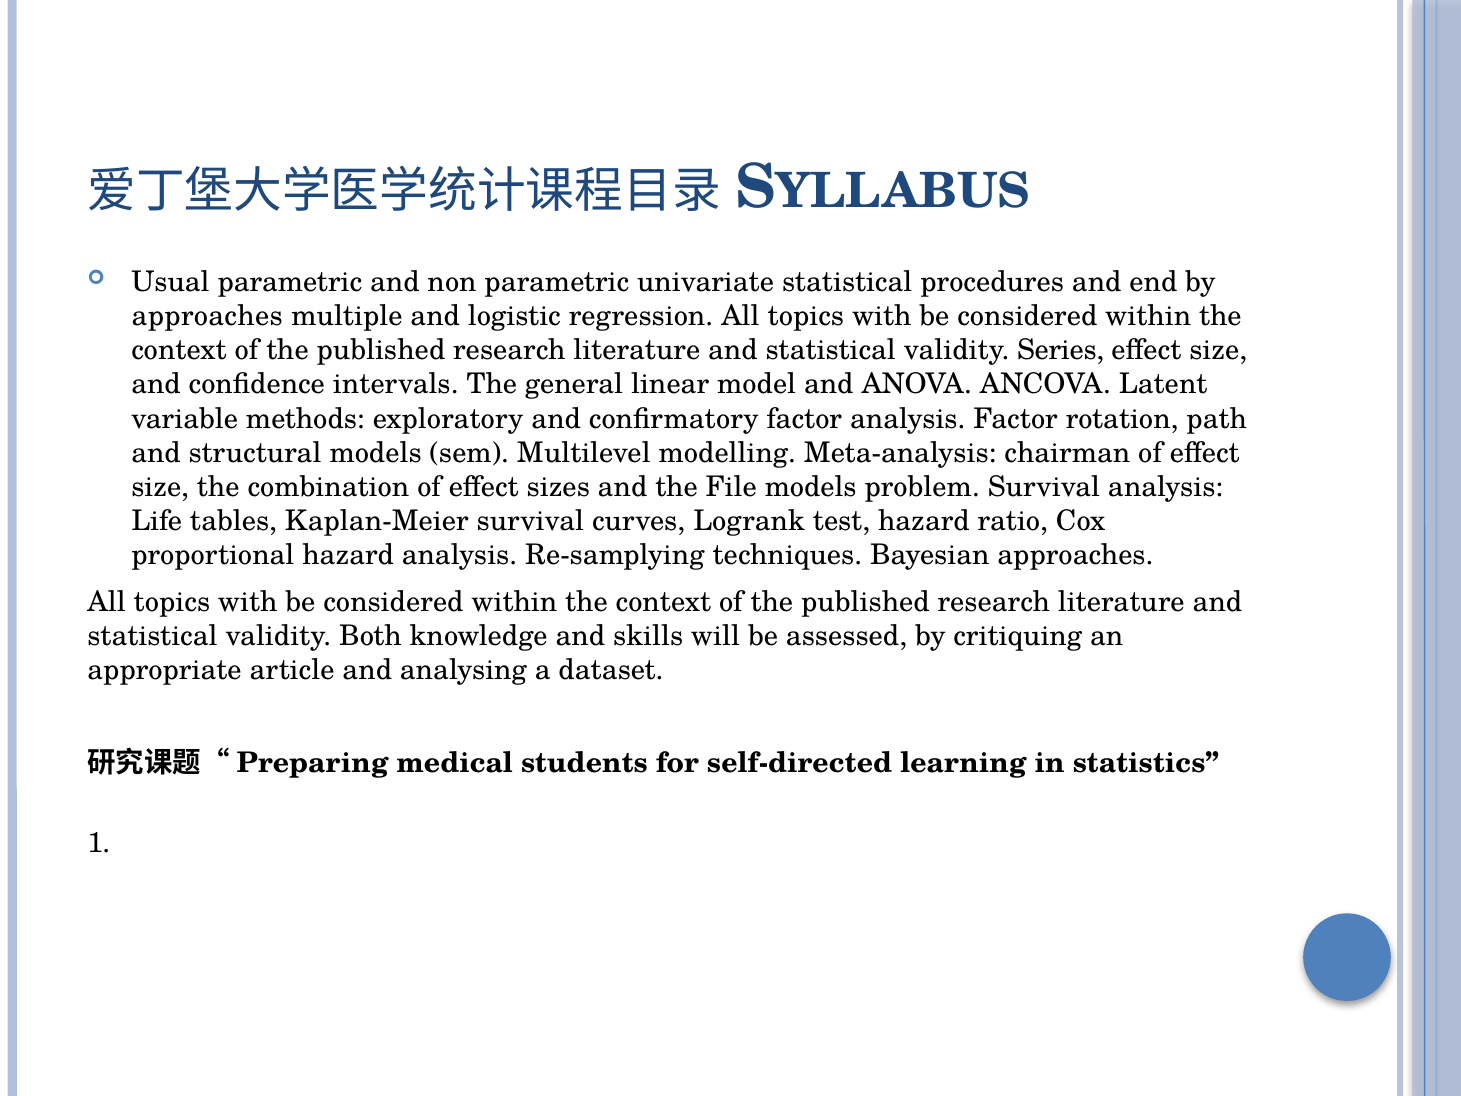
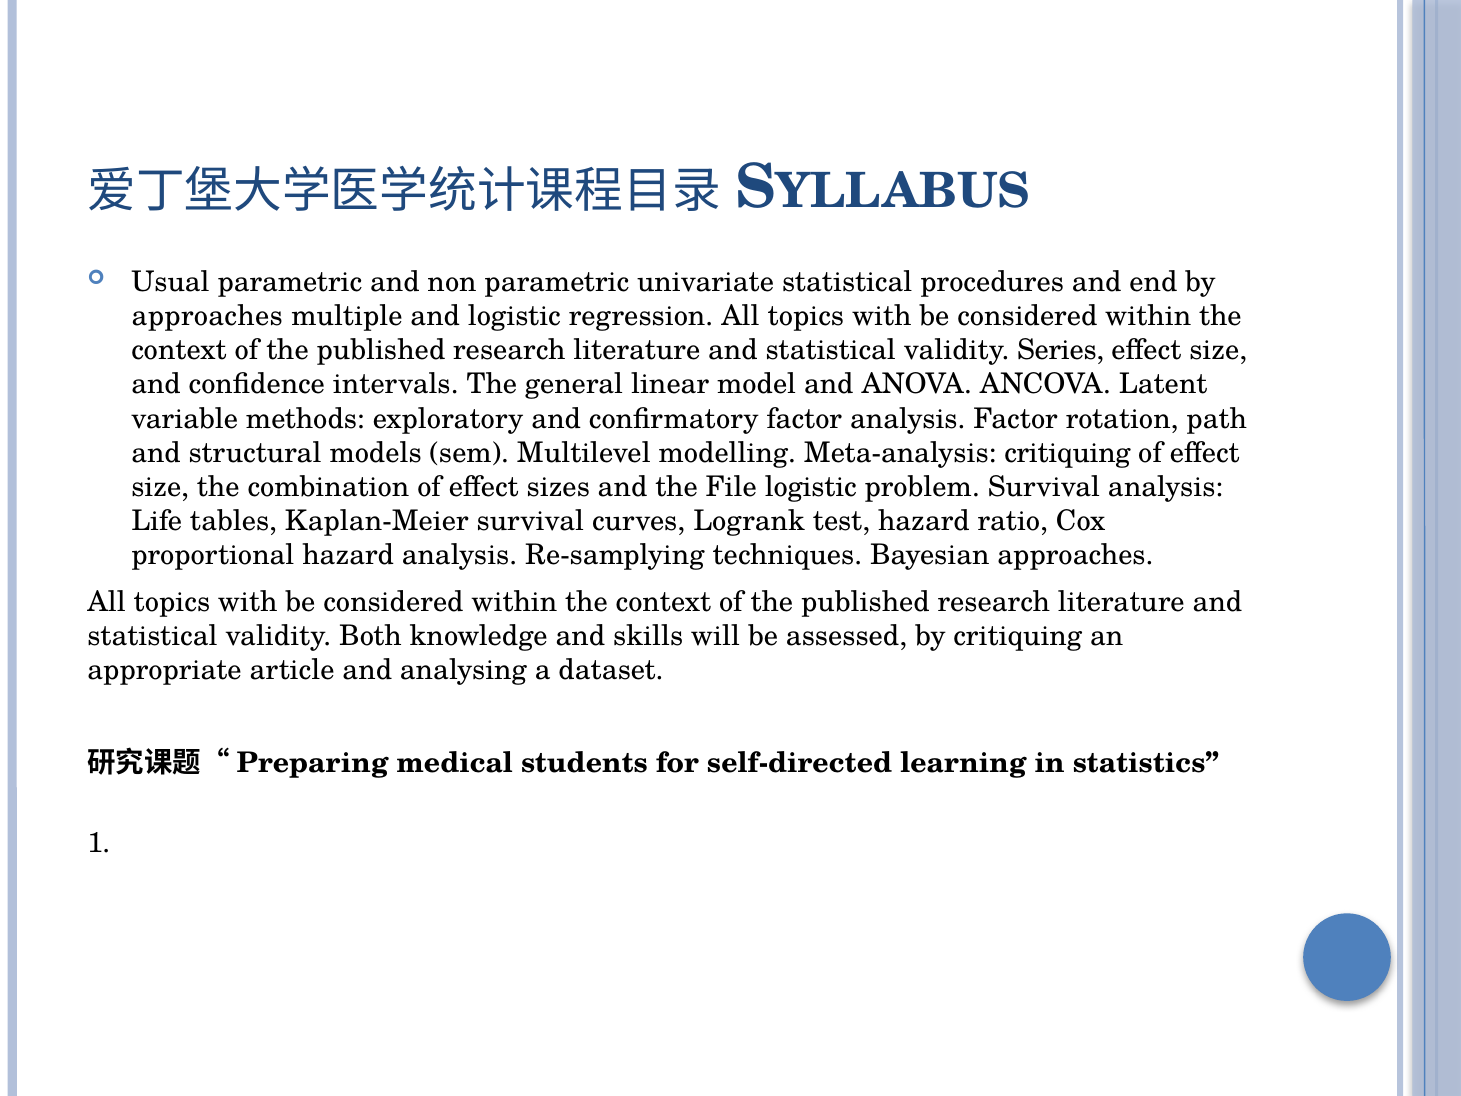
Meta-analysis chairman: chairman -> critiquing (1067, 453)
File models: models -> logistic (811, 487)
